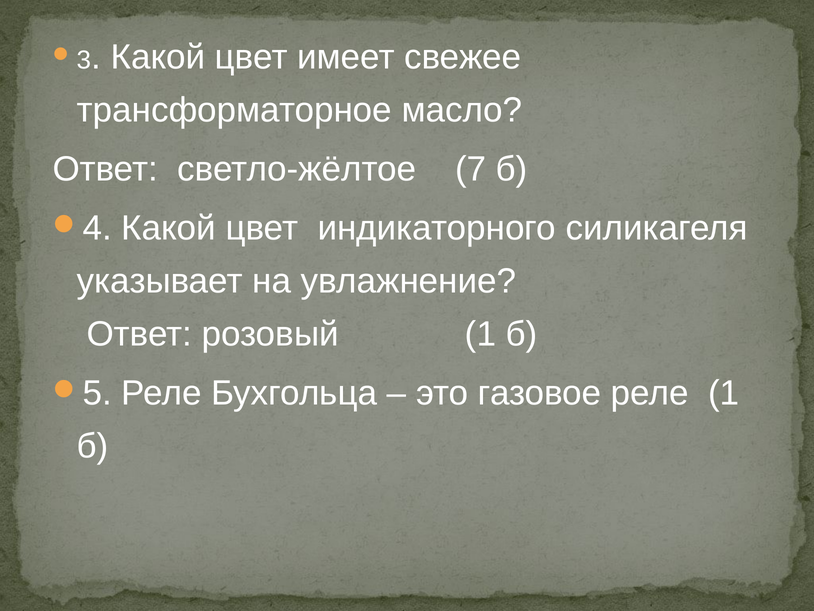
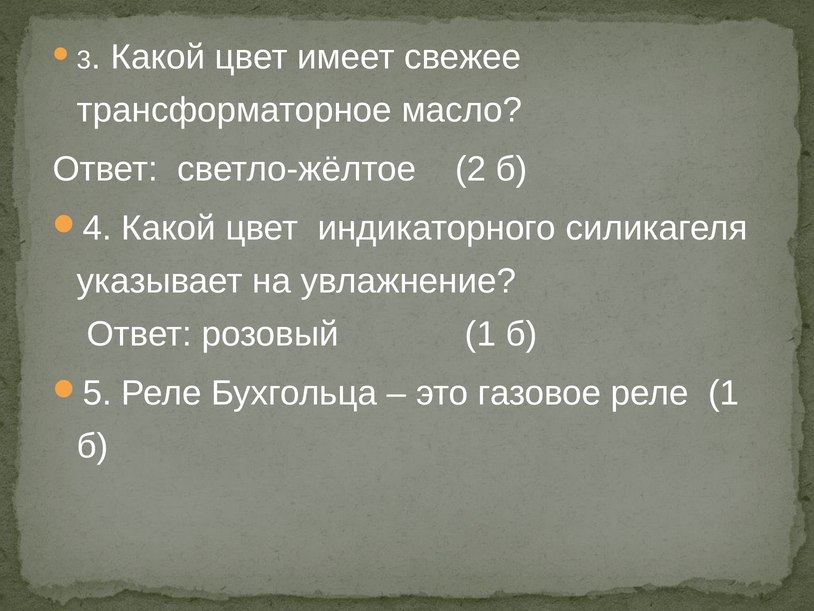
7: 7 -> 2 (471, 169)
